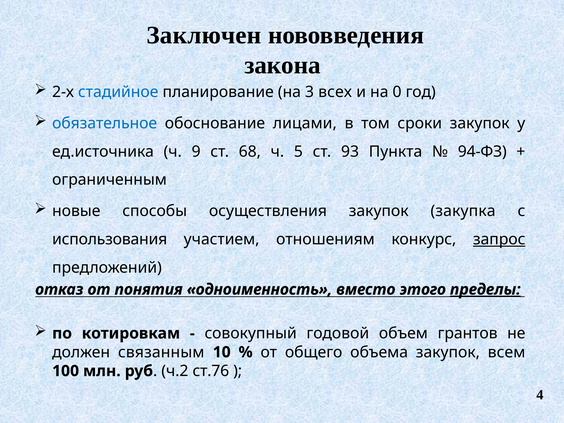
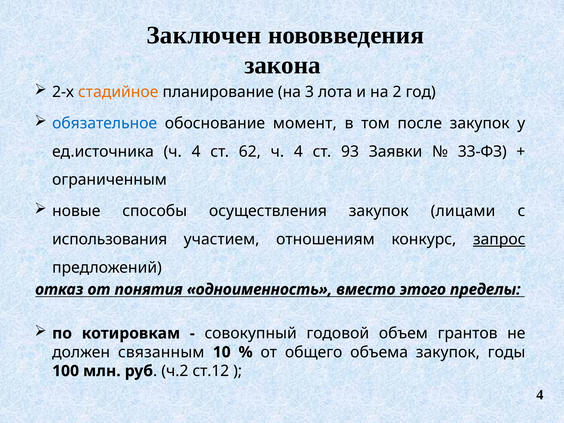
стадийное colour: blue -> orange (118, 92)
всех: всех -> лота (335, 92)
0: 0 -> 2 (397, 92)
лицами: лицами -> момент (305, 123)
сроки: сроки -> после (420, 123)
ед.источника ч 9: 9 -> 4 (196, 152)
68: 68 -> 62 (250, 152)
5: 5 -> 4 (298, 152)
Пункта: Пункта -> Заявки (396, 152)
94-ФЗ: 94-ФЗ -> 33-ФЗ (482, 152)
закупка: закупка -> лицами (463, 211)
пределы underline: present -> none (485, 289)
всем: всем -> годы (507, 352)
ст.76: ст.76 -> ст.12 (211, 371)
